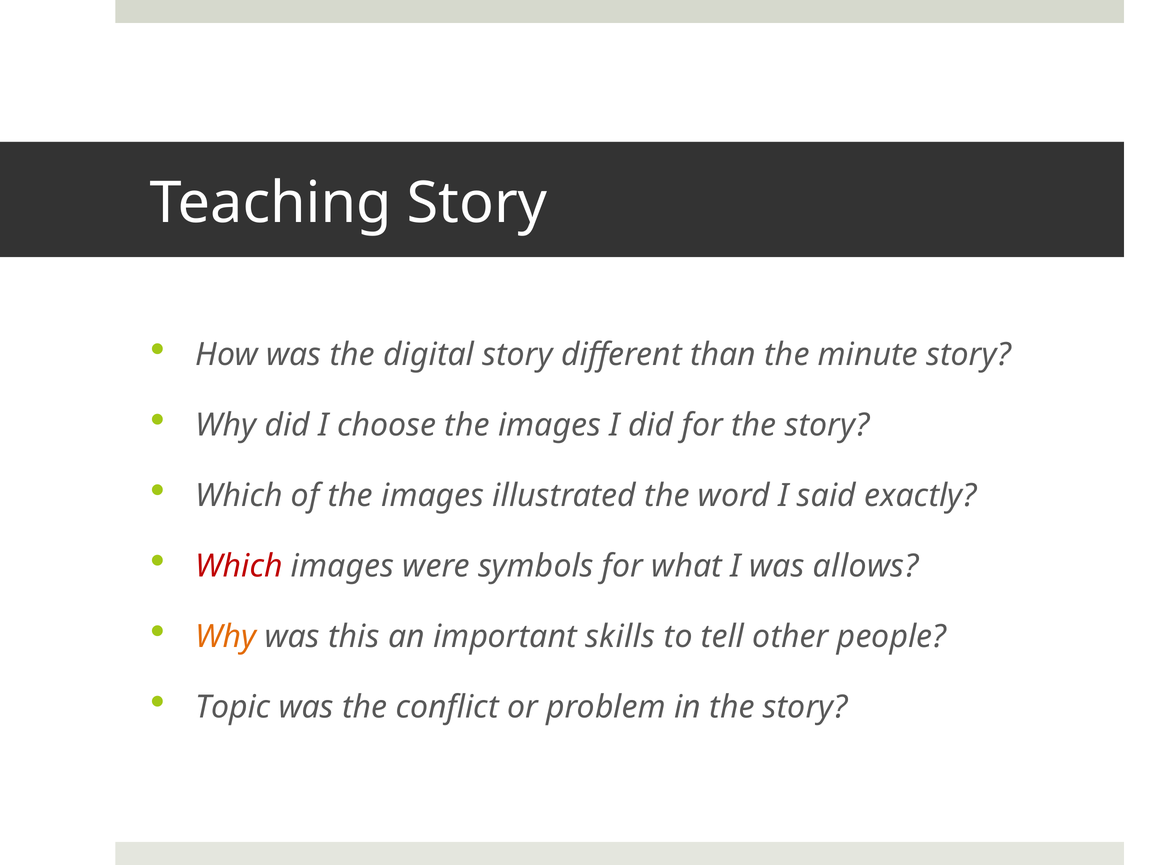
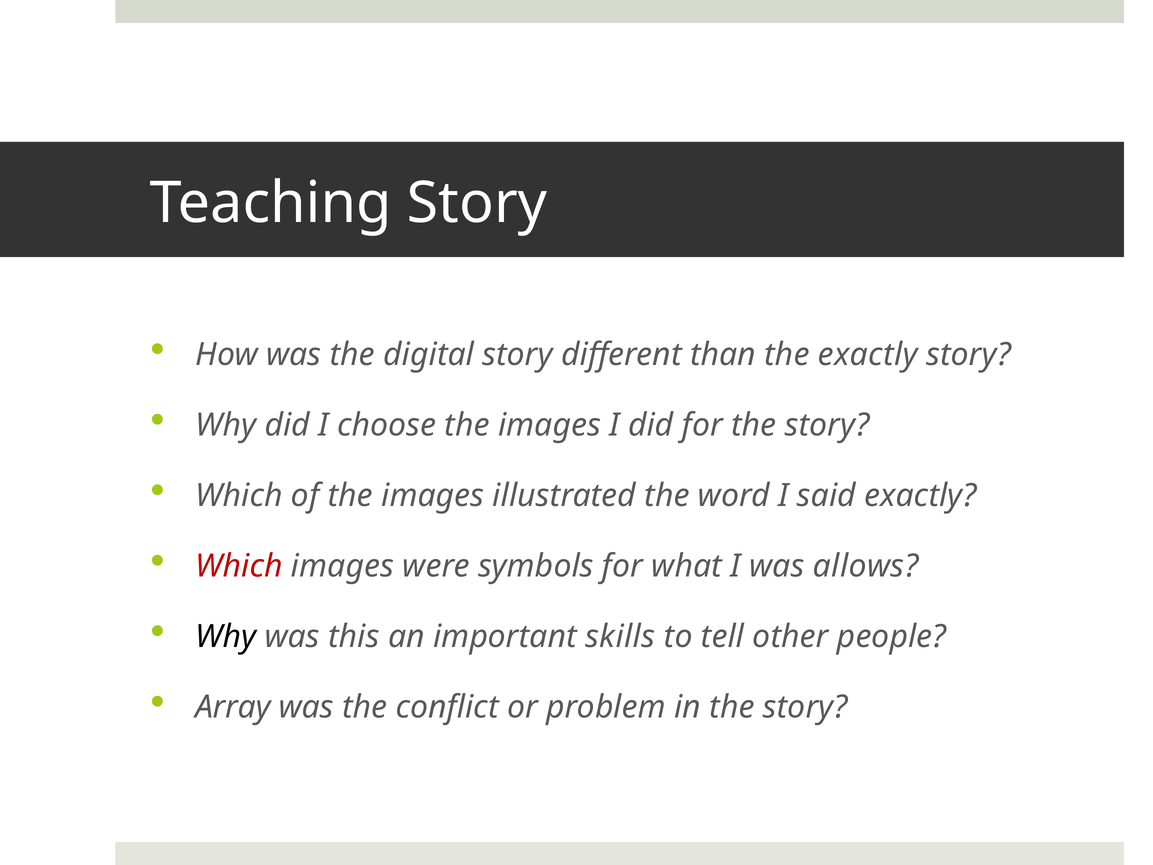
the minute: minute -> exactly (868, 355)
Why colour: orange -> black (226, 637)
Topic: Topic -> Array (233, 707)
